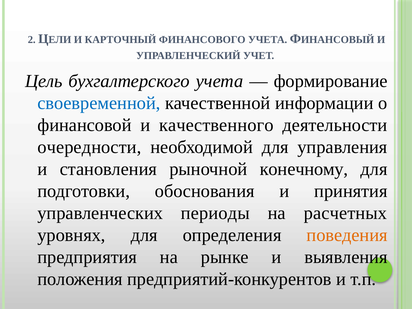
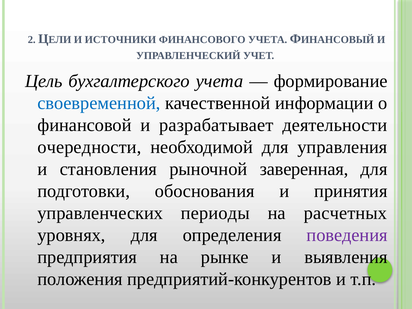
КАРТОЧНЫЙ: КАРТОЧНЫЙ -> ИСТОЧНИКИ (120, 40)
качественного: качественного -> разрабатывает (216, 125)
конечному: конечному -> заверенная (304, 169)
поведения colour: orange -> purple (347, 235)
